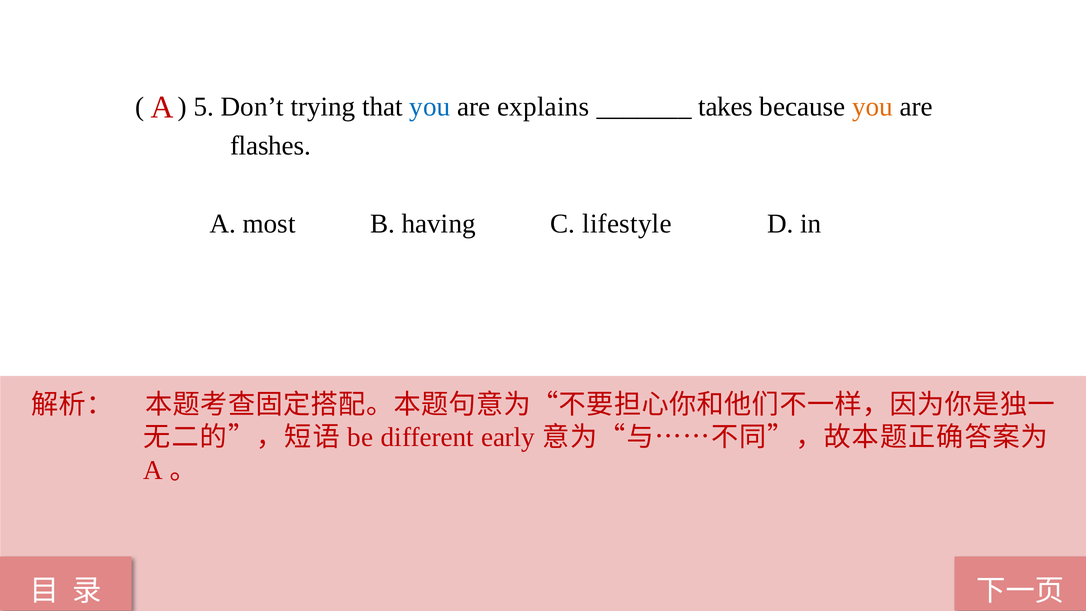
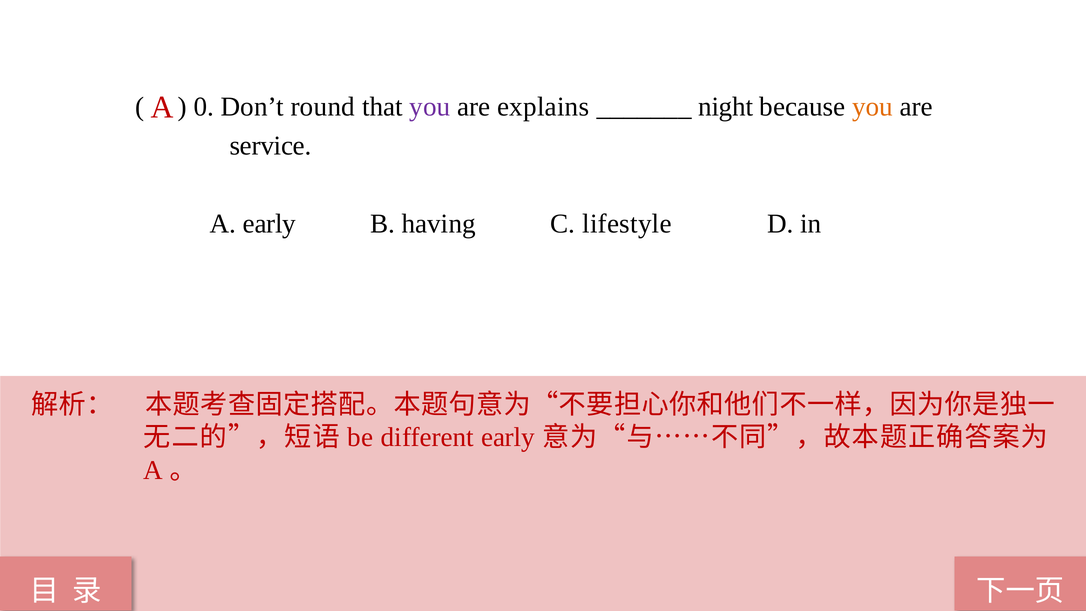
5: 5 -> 0 (204, 107)
trying: trying -> round (323, 107)
you colour: blue -> purple (430, 107)
takes: takes -> night (726, 107)
flashes: flashes -> service (271, 146)
A most: most -> early (269, 224)
